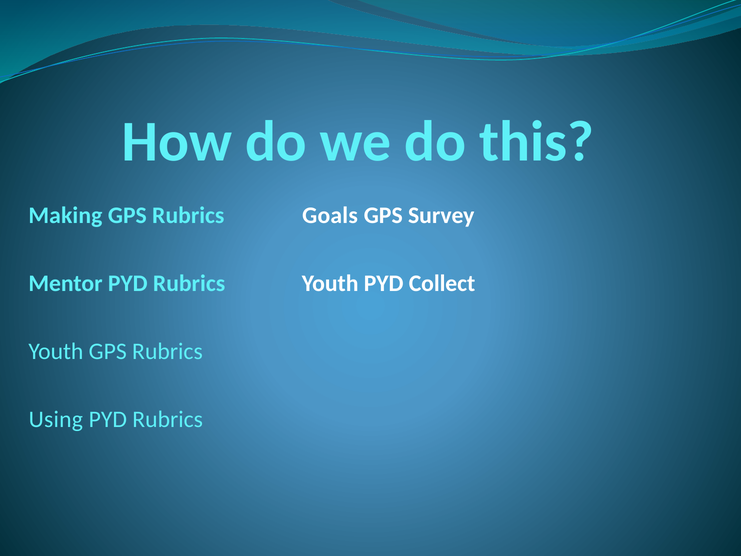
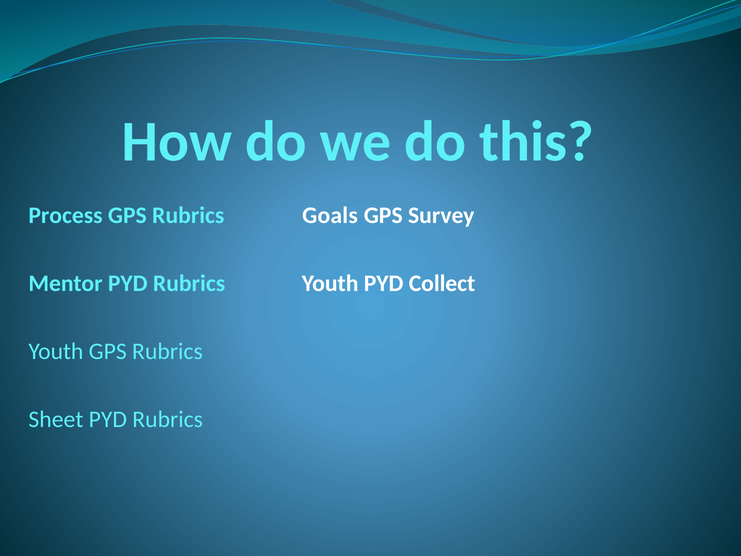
Making: Making -> Process (66, 215)
Using: Using -> Sheet (56, 419)
